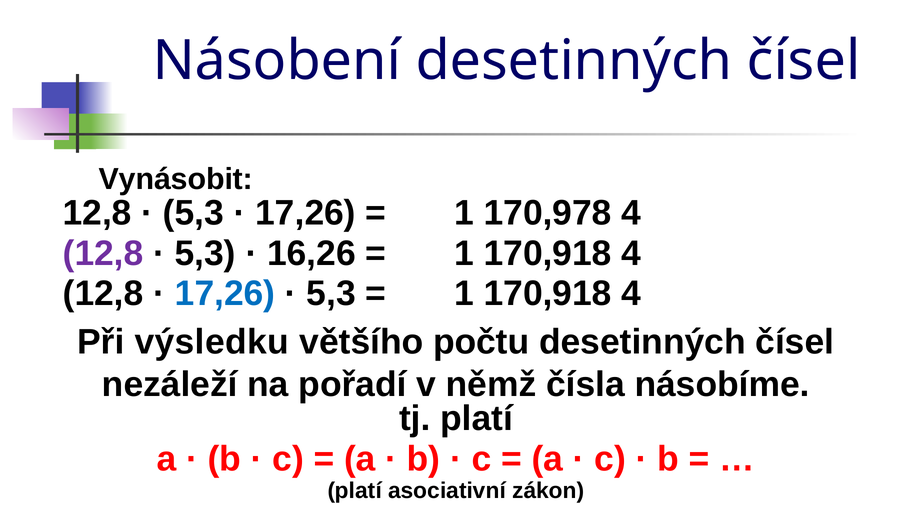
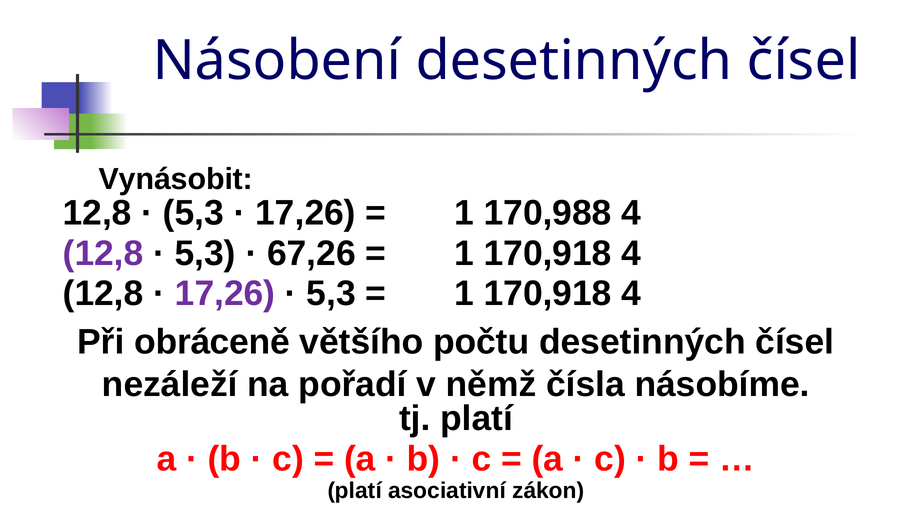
170,978: 170,978 -> 170,988 (548, 213)
16,26: 16,26 -> 67,26 (311, 253)
17,26 colour: blue -> purple (225, 294)
výsledku: výsledku -> obráceně (212, 342)
